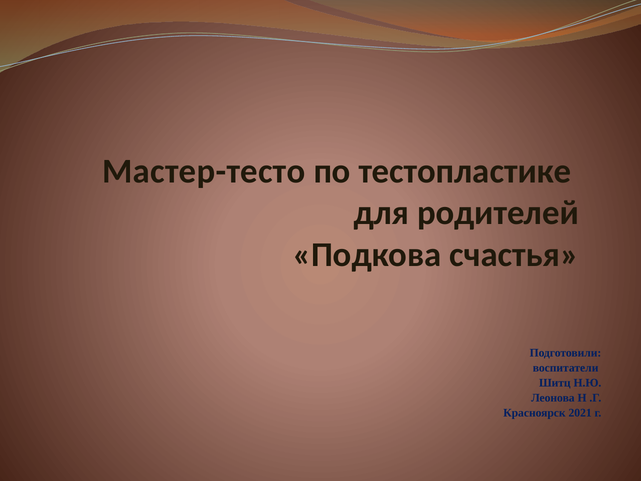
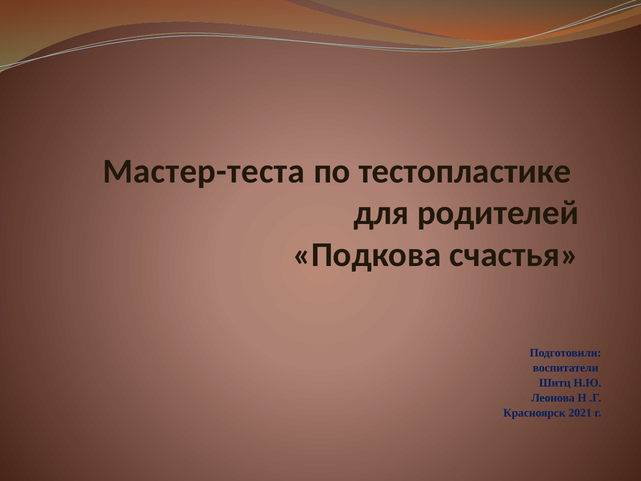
Мастер-тесто: Мастер-тесто -> Мастер-теста (204, 171)
